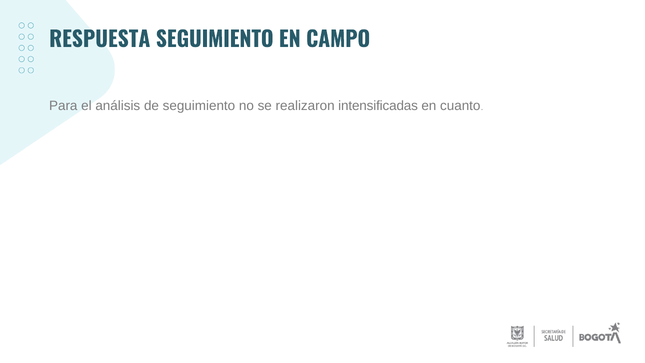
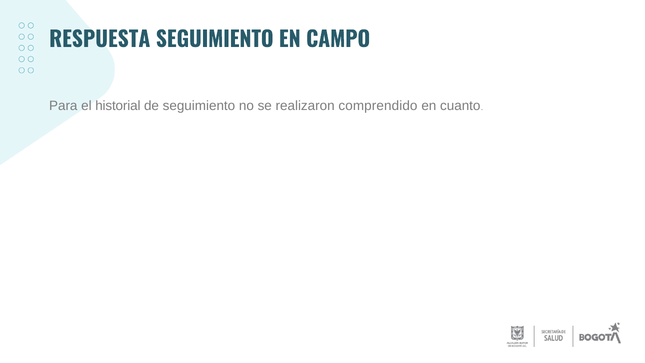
análisis: análisis -> historial (118, 106)
intensificadas: intensificadas -> comprendido (378, 106)
